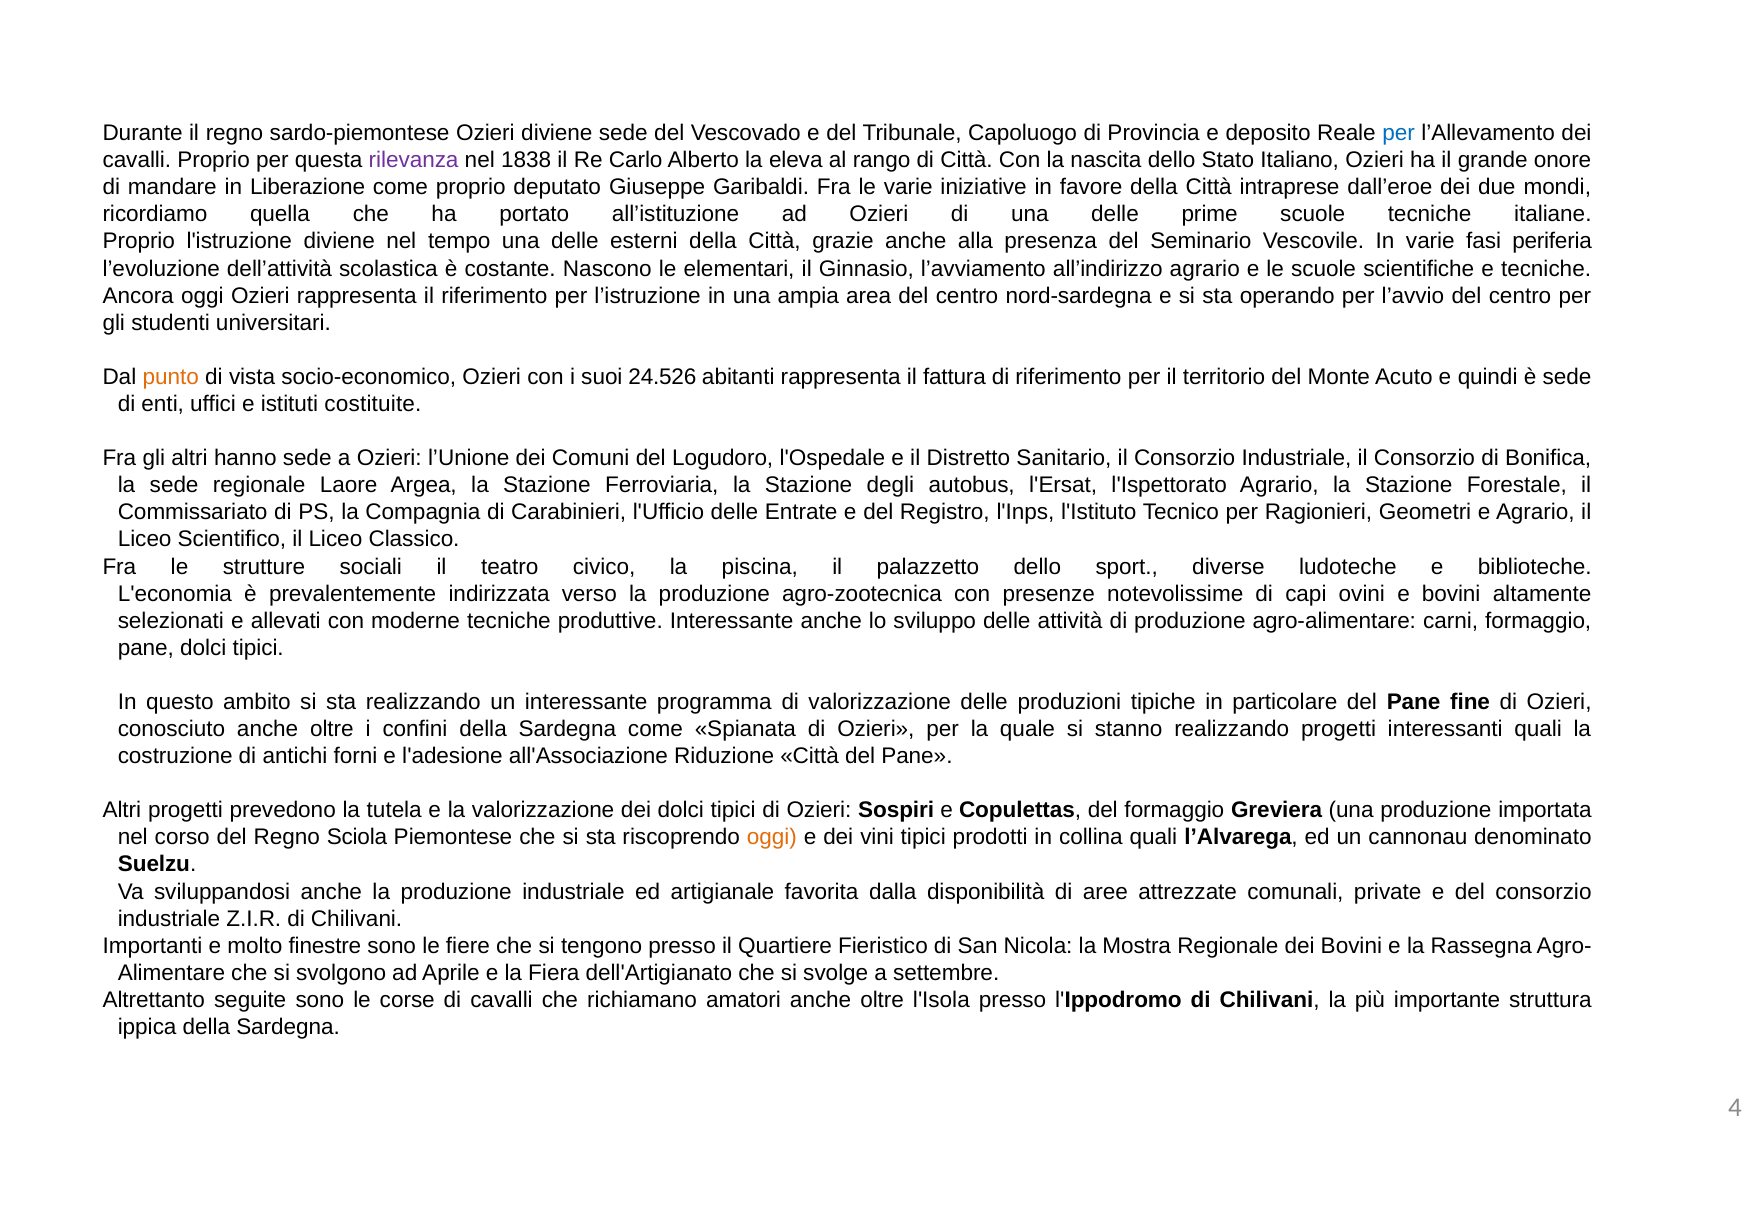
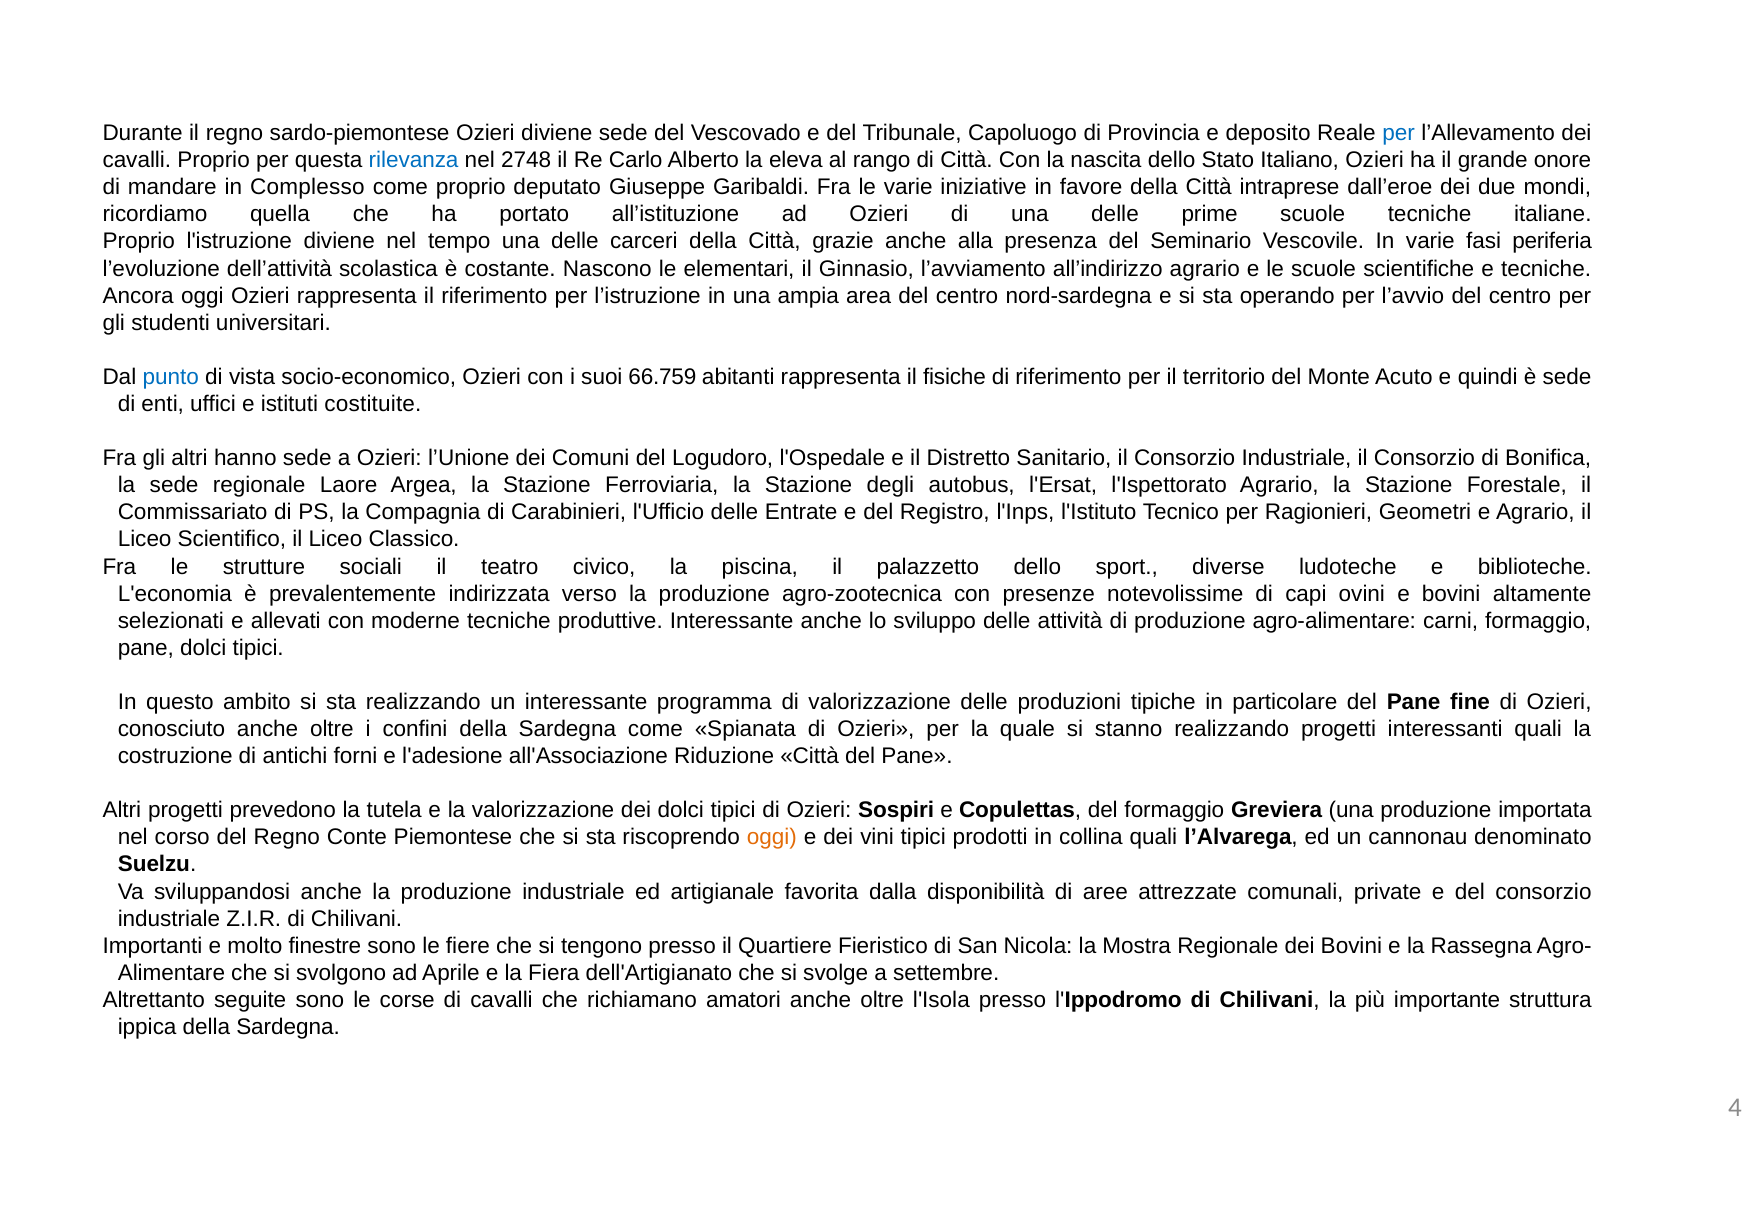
rilevanza colour: purple -> blue (414, 160)
1838: 1838 -> 2748 (526, 160)
Liberazione: Liberazione -> Complesso (307, 187)
esterni: esterni -> carceri (644, 242)
punto colour: orange -> blue (171, 377)
24.526: 24.526 -> 66.759 (662, 377)
fattura: fattura -> fisiche (954, 377)
Sciola: Sciola -> Conte (357, 837)
